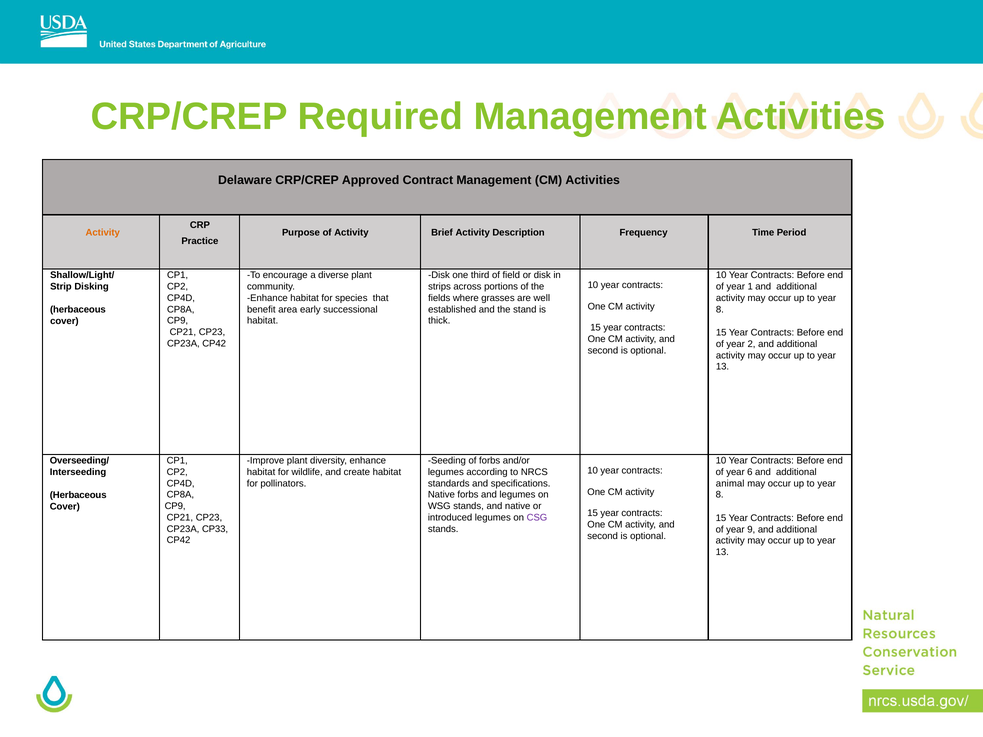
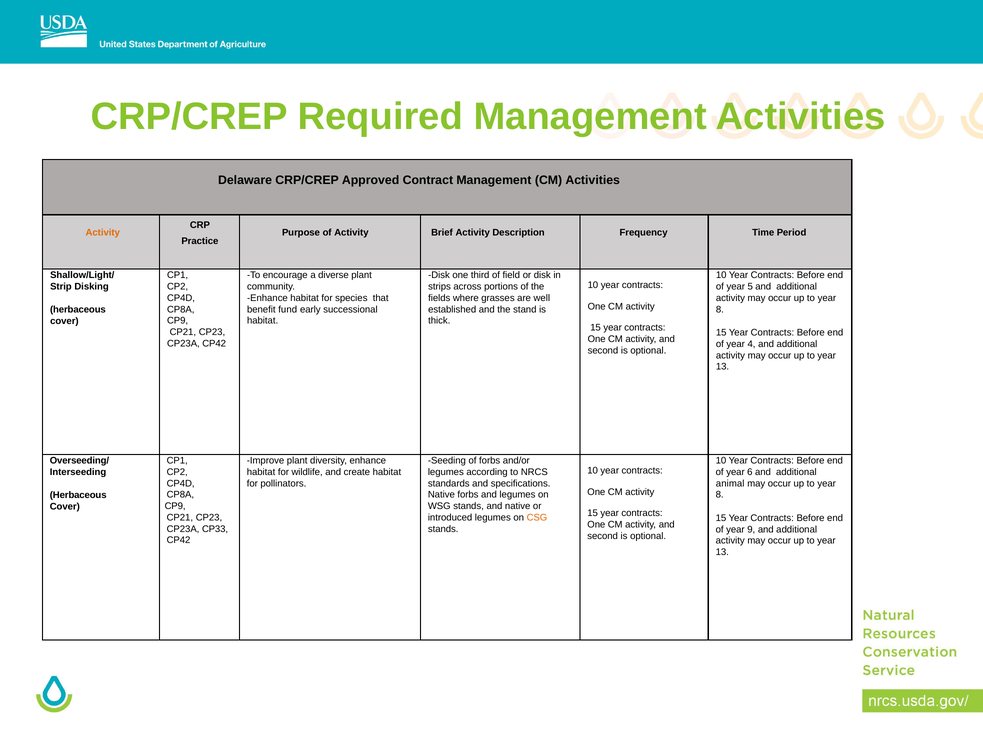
1: 1 -> 5 (750, 287)
area: area -> fund (288, 309)
2: 2 -> 4 (752, 344)
CSG colour: purple -> orange (537, 518)
